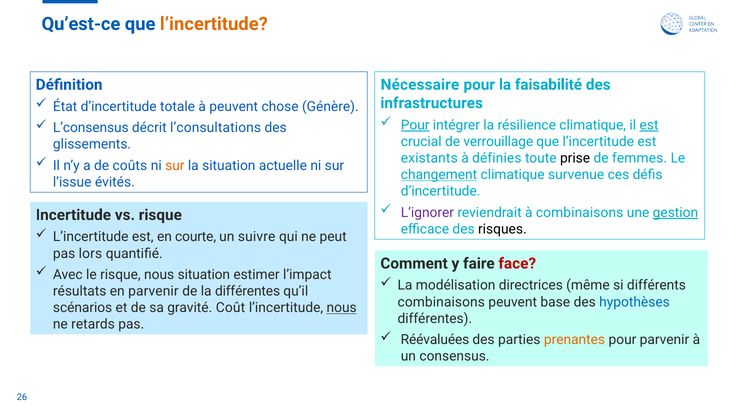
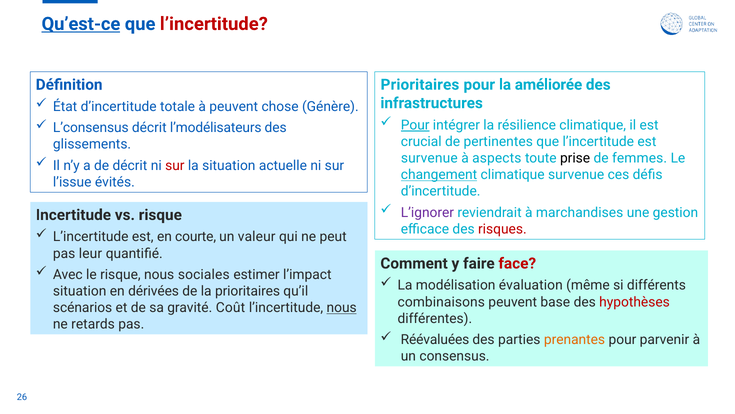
Qu’est-ce underline: none -> present (81, 24)
l’incertitude colour: orange -> red (214, 24)
Nécessaire: Nécessaire -> Prioritaires (420, 85)
faisabilité: faisabilité -> améliorée (549, 85)
est underline: present -> none (649, 125)
l’consultations: l’consultations -> l’modélisateurs (216, 128)
verrouillage: verrouillage -> pertinentes (498, 141)
existants: existants -> survenue (429, 158)
définies: définies -> aspects (497, 158)
de coûts: coûts -> décrit (130, 165)
sur colour: orange -> red (175, 165)
à combinaisons: combinaisons -> marchandises (580, 212)
gestion underline: present -> none (675, 212)
risques colour: black -> red (502, 229)
suivre: suivre -> valeur (257, 237)
lors: lors -> leur (90, 253)
nous situation: situation -> sociales (204, 274)
directrices: directrices -> évaluation (531, 285)
résultats: résultats -> situation (80, 291)
en parvenir: parvenir -> dérivées (154, 291)
la différentes: différentes -> prioritaires (248, 291)
hypothèses colour: blue -> red (635, 302)
